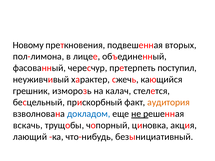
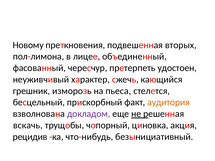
поступил: поступил -> удостоен (177, 68)
калач: калач -> пьеса (118, 91)
докладом colour: blue -> purple (89, 114)
лающий: лающий -> рецидив (30, 137)
